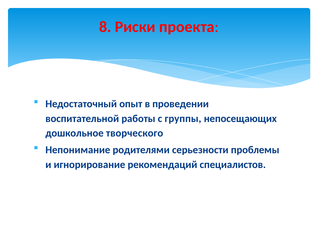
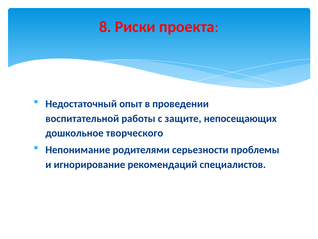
группы: группы -> защите (183, 118)
